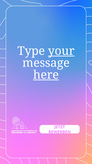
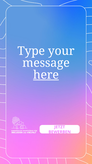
your underline: present -> none (61, 51)
